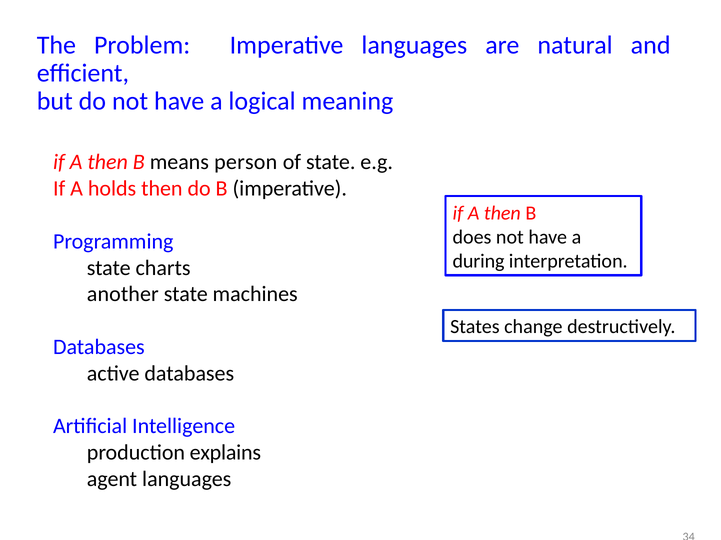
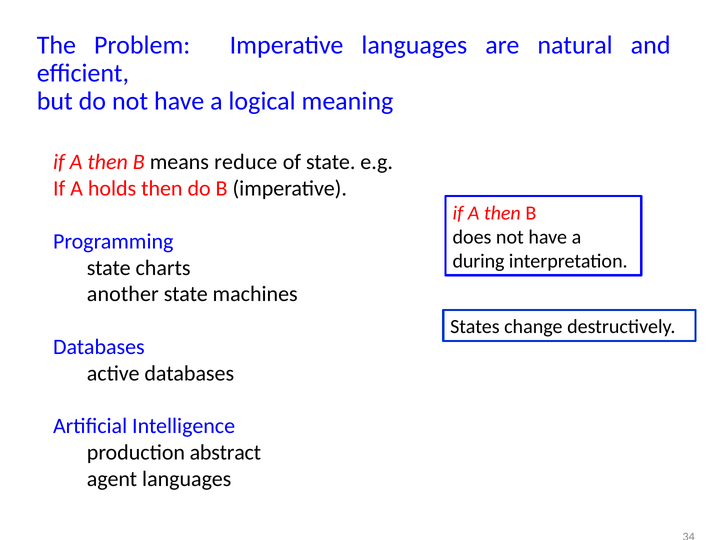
person: person -> reduce (246, 162)
explains: explains -> abstract (225, 453)
